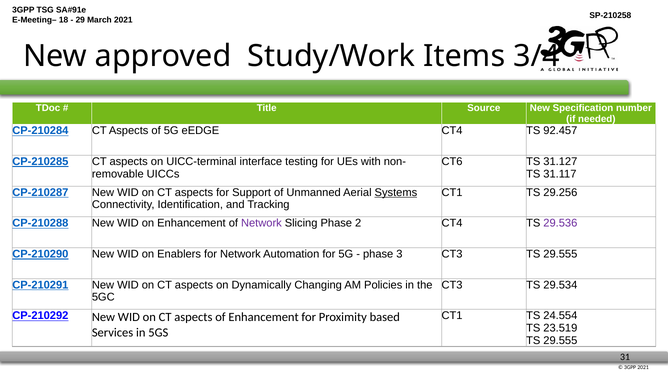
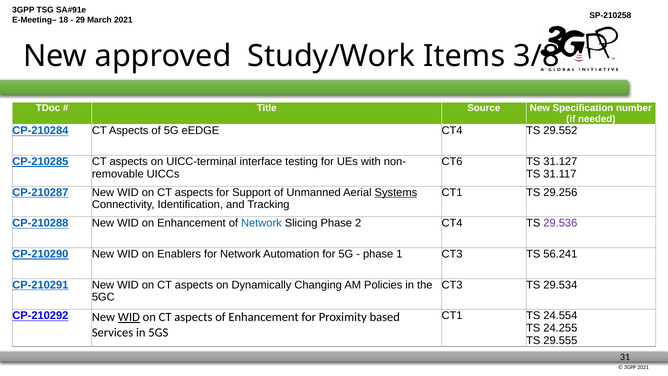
3/4: 3/4 -> 3/8 (536, 56)
92.457: 92.457 -> 29.552 (560, 131)
Network colour: purple -> blue (261, 223)
3: 3 -> 1 (399, 254)
CT3 TS 29.555: 29.555 -> 56.241 (560, 254)
WID underline: none -> present (129, 317)
23.519: 23.519 -> 24.255 (560, 328)
